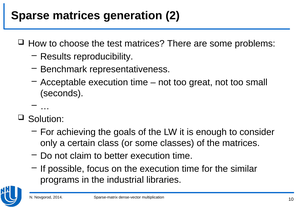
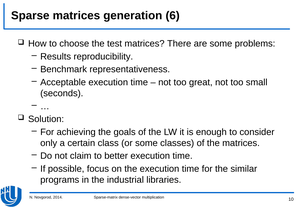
2: 2 -> 6 (173, 16)
